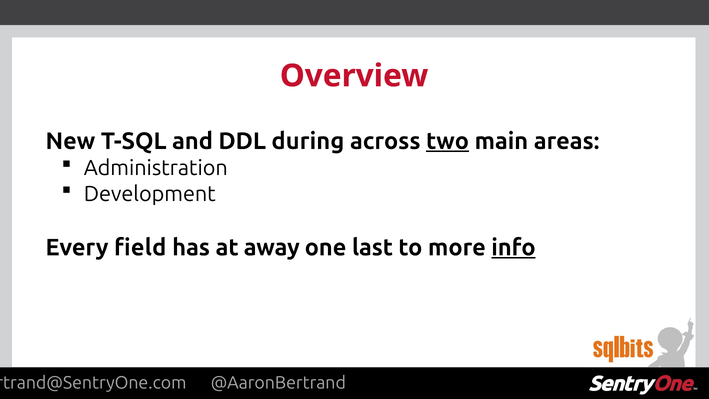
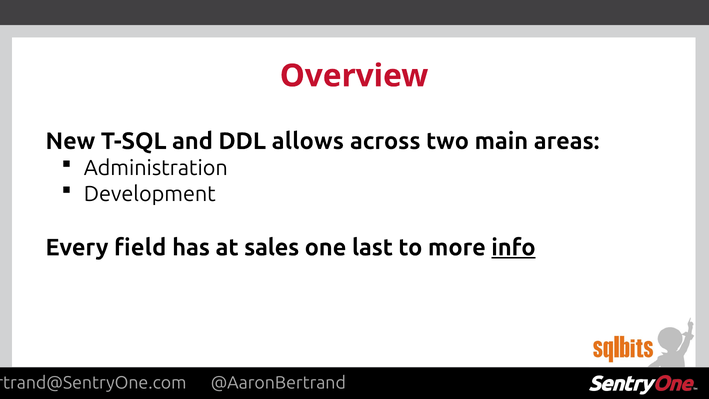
during: during -> allows (308, 141)
two underline: present -> none (448, 141)
away: away -> sales (272, 247)
